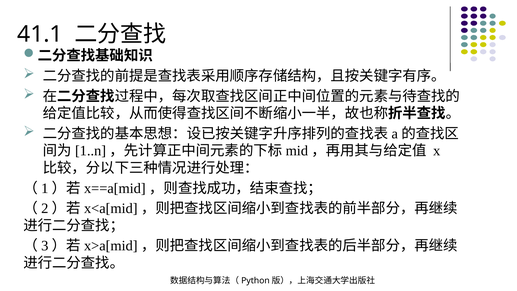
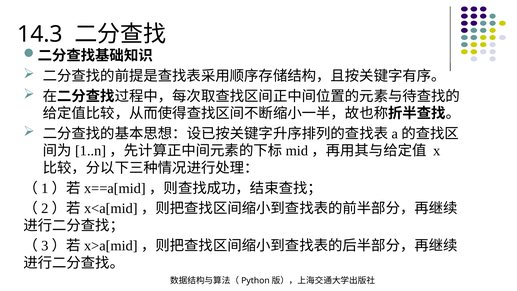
41.1: 41.1 -> 14.3 (40, 34)
